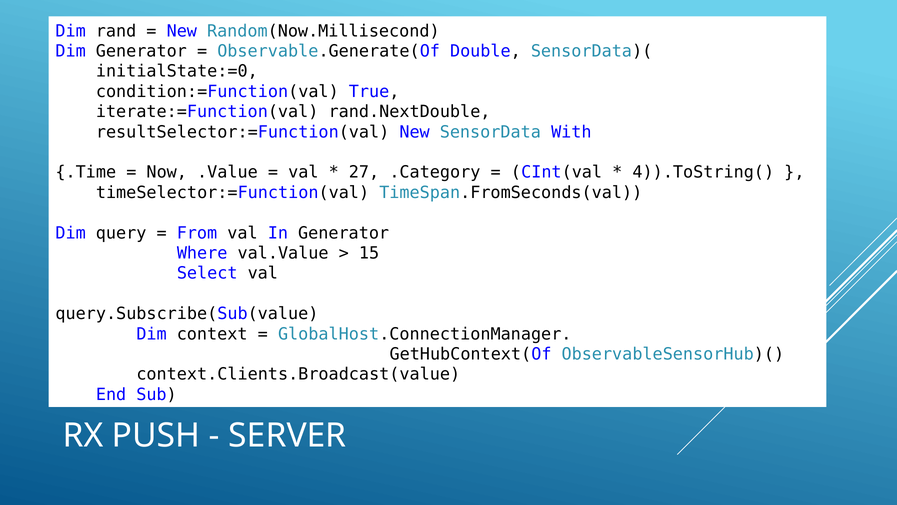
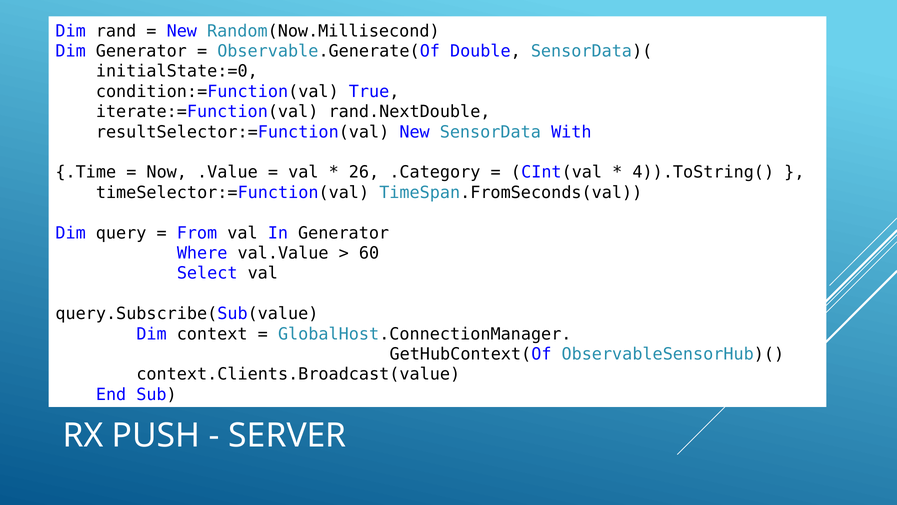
27: 27 -> 26 (364, 172)
15: 15 -> 60 (369, 253)
